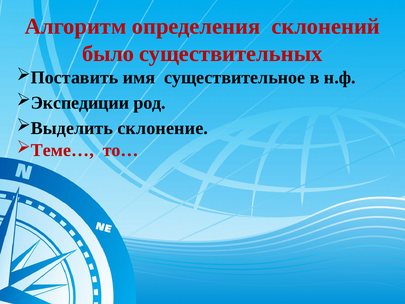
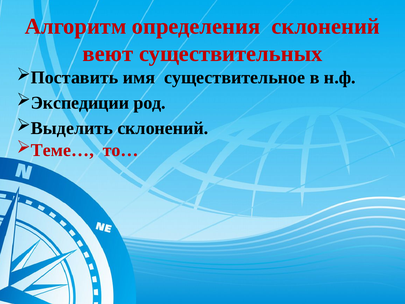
было: было -> веют (108, 54)
Выделить склонение: склонение -> склонений (163, 128)
